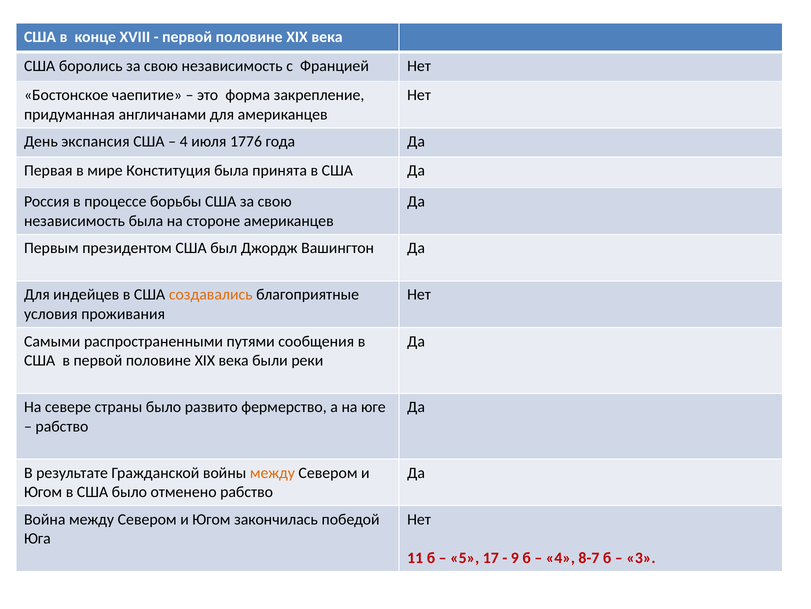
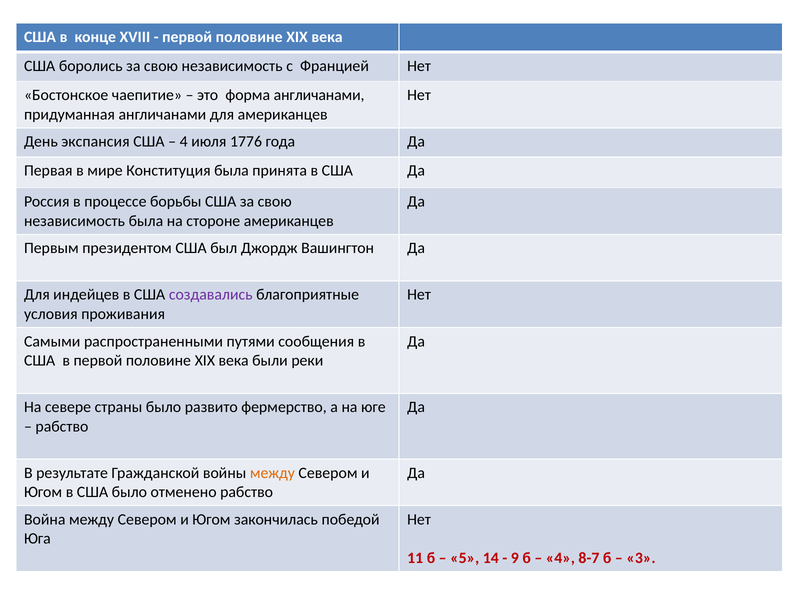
форма закрепление: закрепление -> англичанами (319, 95)
создавались colour: orange -> purple (211, 294)
17: 17 -> 14 (491, 557)
